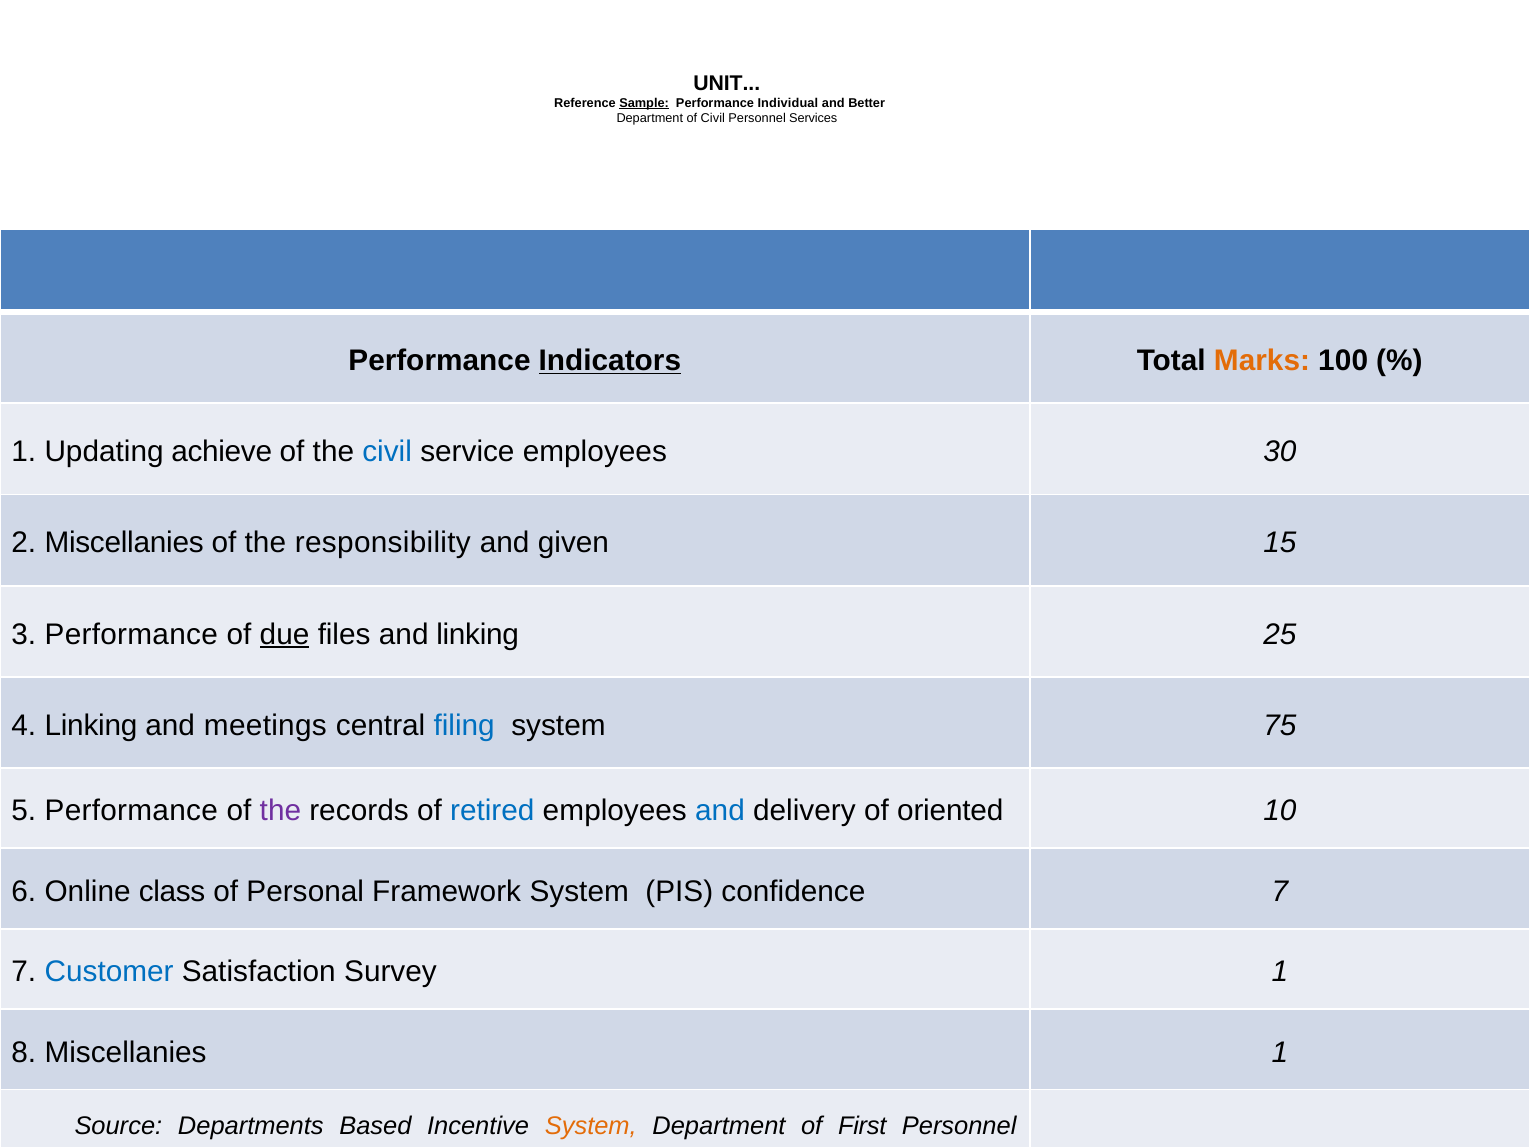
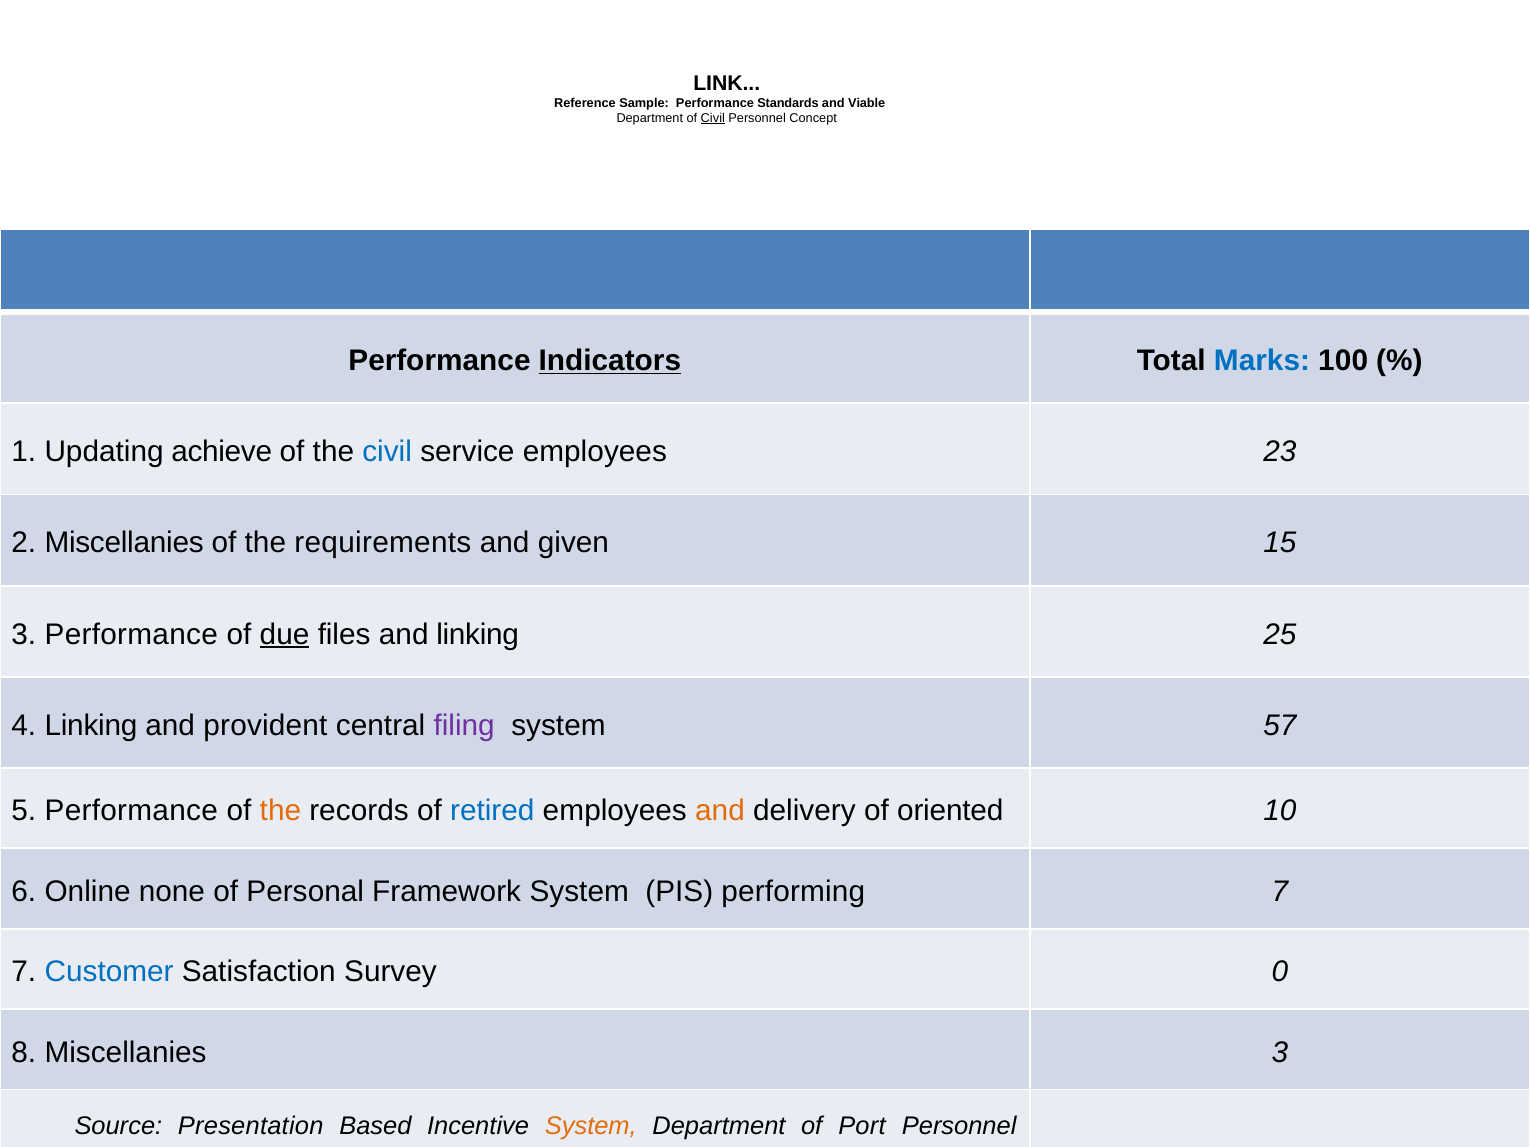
UNIT: UNIT -> LINK (727, 83)
Sample underline: present -> none (644, 103)
Individual: Individual -> Standards (788, 103)
Better: Better -> Viable (867, 103)
Civil underline: none -> present (713, 118)
Services: Services -> Concept (813, 118)
Marks colour: orange -> blue (1262, 361)
30: 30 -> 23 (1280, 452)
responsibility: responsibility -> requirements (383, 543)
meetings: meetings -> provident (265, 726)
filing colour: blue -> purple (464, 726)
75: 75 -> 57 (1280, 726)
the colour: purple -> orange (280, 812)
and colour: blue -> orange (720, 812)
class: class -> none (172, 892)
confidence: confidence -> performing (793, 892)
Survey 1: 1 -> 0 (1280, 972)
Miscellanies 1: 1 -> 3 (1280, 1053)
Departments: Departments -> Presentation (251, 1127)
First: First -> Port (862, 1127)
